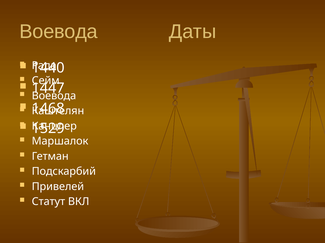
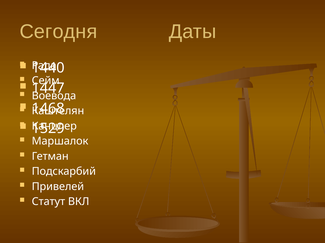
Воевода: Воевода -> Сегодня (58, 32)
